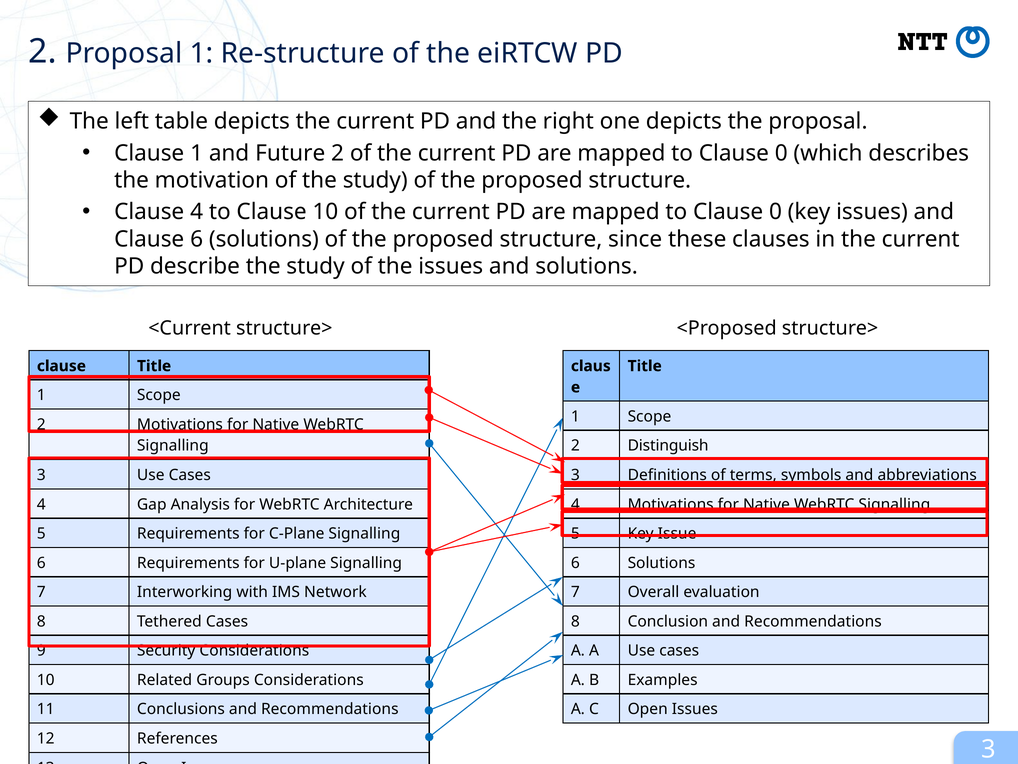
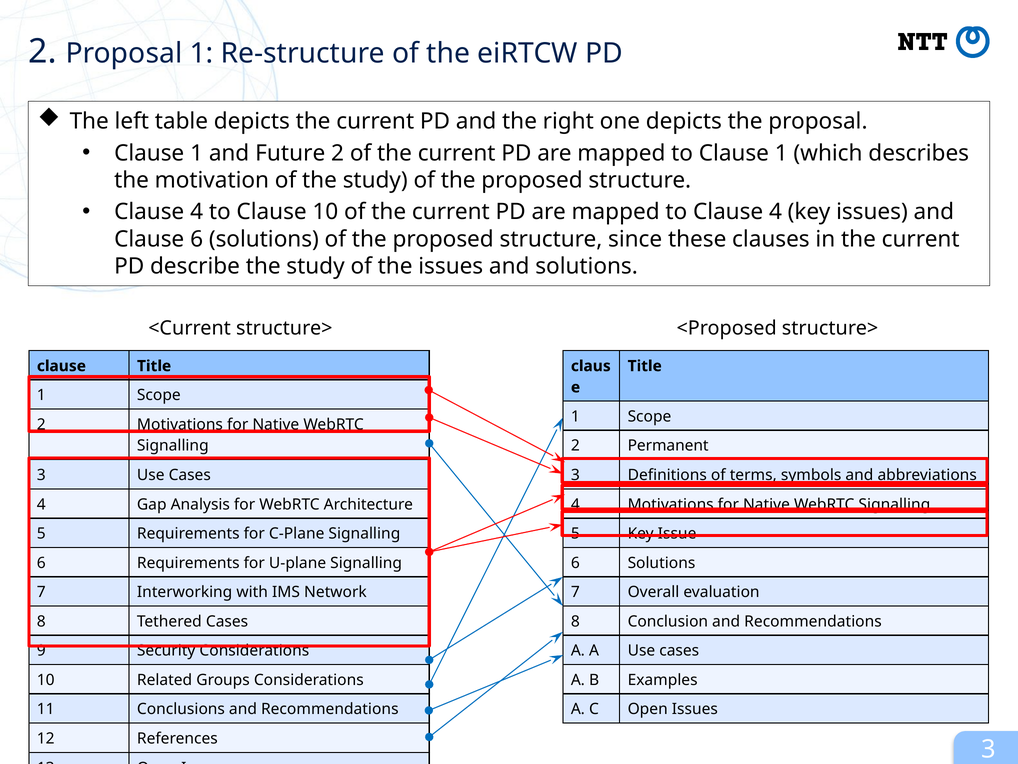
0: 0 -> 1 (781, 153)
0: 0 -> 4 (776, 212)
Distinguish: Distinguish -> Permanent (668, 446)
